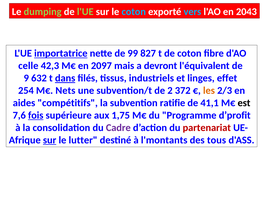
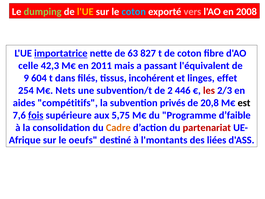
l'UE colour: light green -> yellow (85, 12)
vers colour: light blue -> pink (192, 12)
2043: 2043 -> 2008 (246, 12)
99: 99 -> 63 (133, 53)
2097: 2097 -> 2011 (101, 66)
devront: devront -> passant (160, 66)
632: 632 -> 604 (39, 78)
dans underline: present -> none (65, 78)
industriels: industriels -> incohérent (151, 78)
372: 372 -> 446 (183, 90)
les colour: orange -> red (209, 90)
ratifie: ratifie -> privés (173, 103)
41,1: 41,1 -> 20,8 (210, 103)
1,75: 1,75 -> 5,75 (121, 115)
d’profit: d’profit -> d’faible (235, 115)
Cadre colour: purple -> orange (118, 128)
sur underline: present -> none (50, 140)
lutter: lutter -> oeufs (83, 140)
tous: tous -> liées (217, 140)
